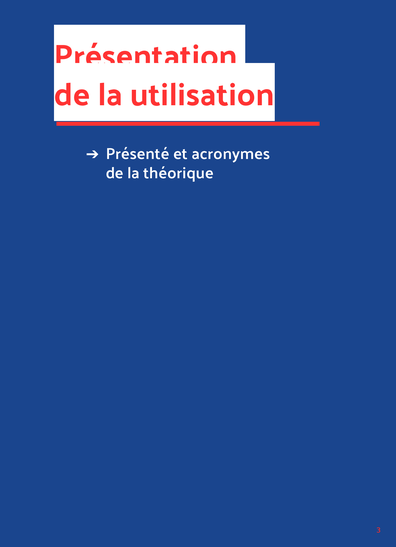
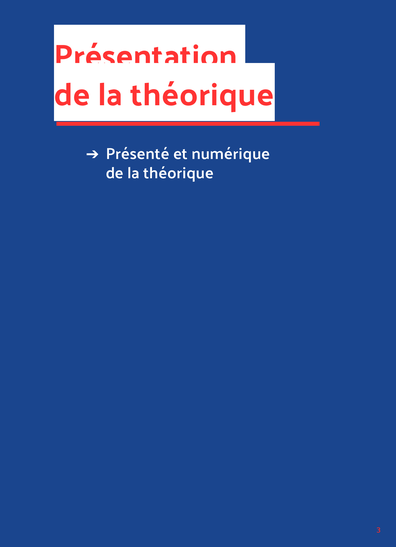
utilisation: utilisation -> théorique (202, 95)
acronymes: acronymes -> numérique (231, 154)
